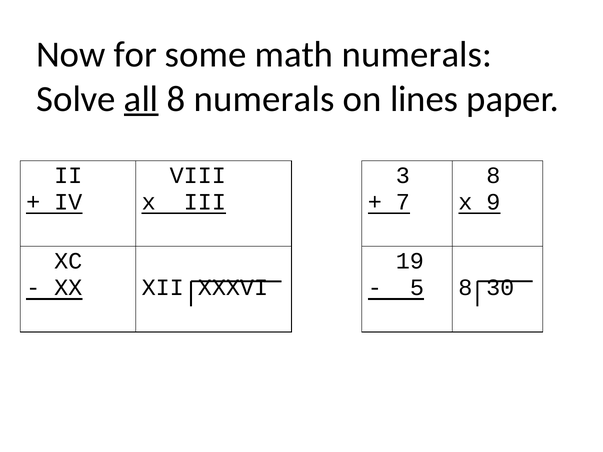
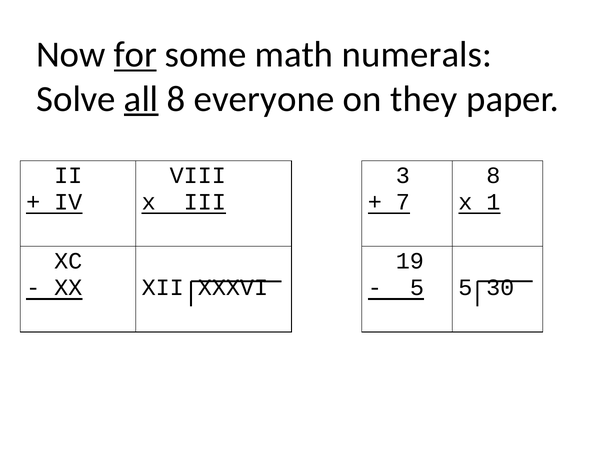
for underline: none -> present (135, 55)
8 numerals: numerals -> everyone (264, 99)
lines: lines -> they (424, 99)
9: 9 -> 1 (493, 202)
5 8: 8 -> 5 (465, 288)
